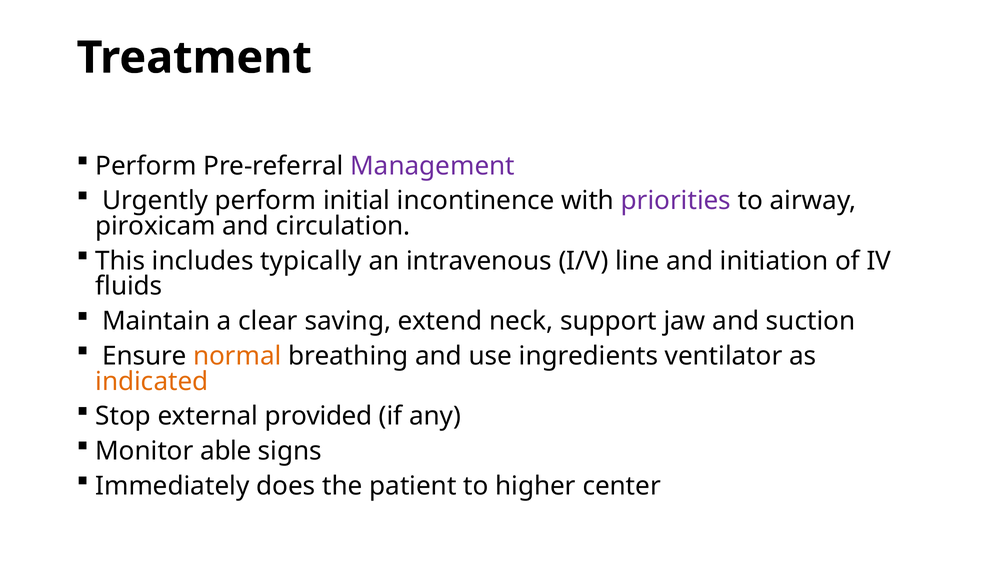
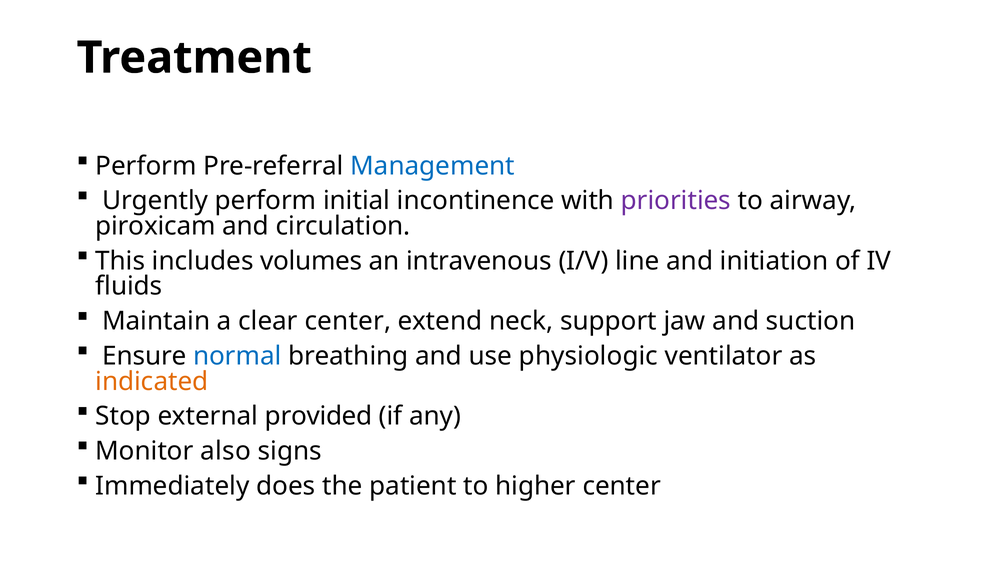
Management colour: purple -> blue (433, 166)
typically: typically -> volumes (311, 261)
clear saving: saving -> center (348, 321)
normal colour: orange -> blue (237, 356)
ingredients: ingredients -> physiologic (588, 356)
able: able -> also (226, 451)
